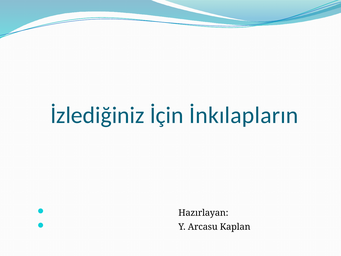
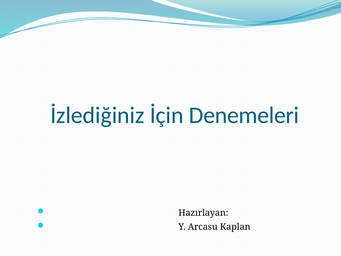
İnkılapların: İnkılapların -> Denemeleri (244, 115)
